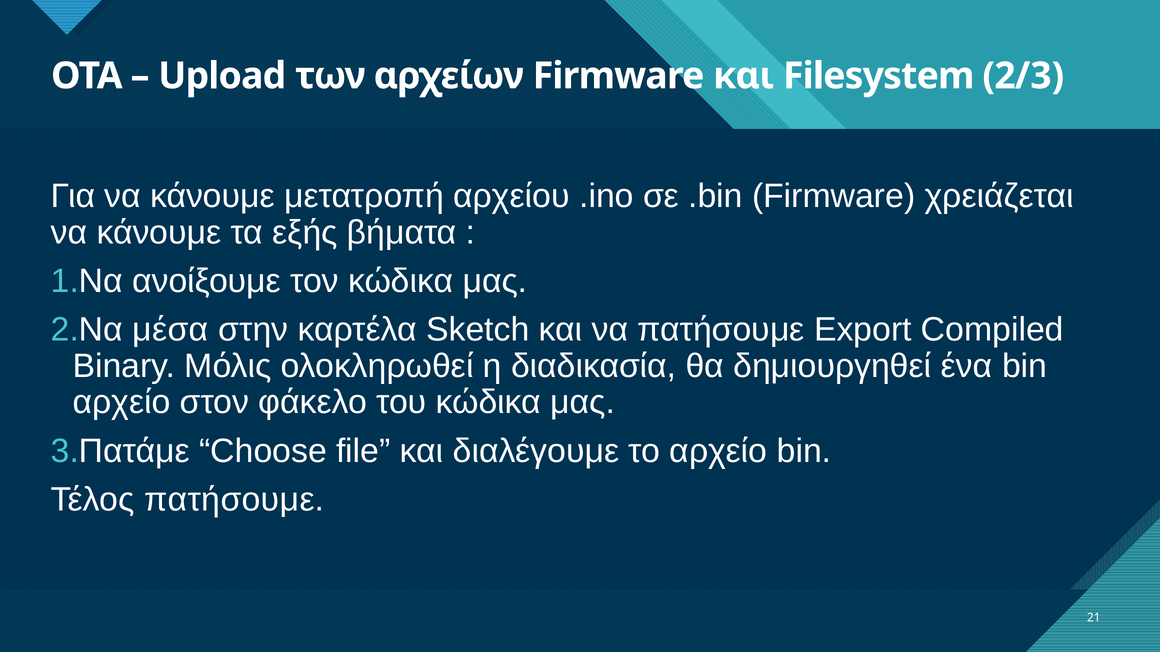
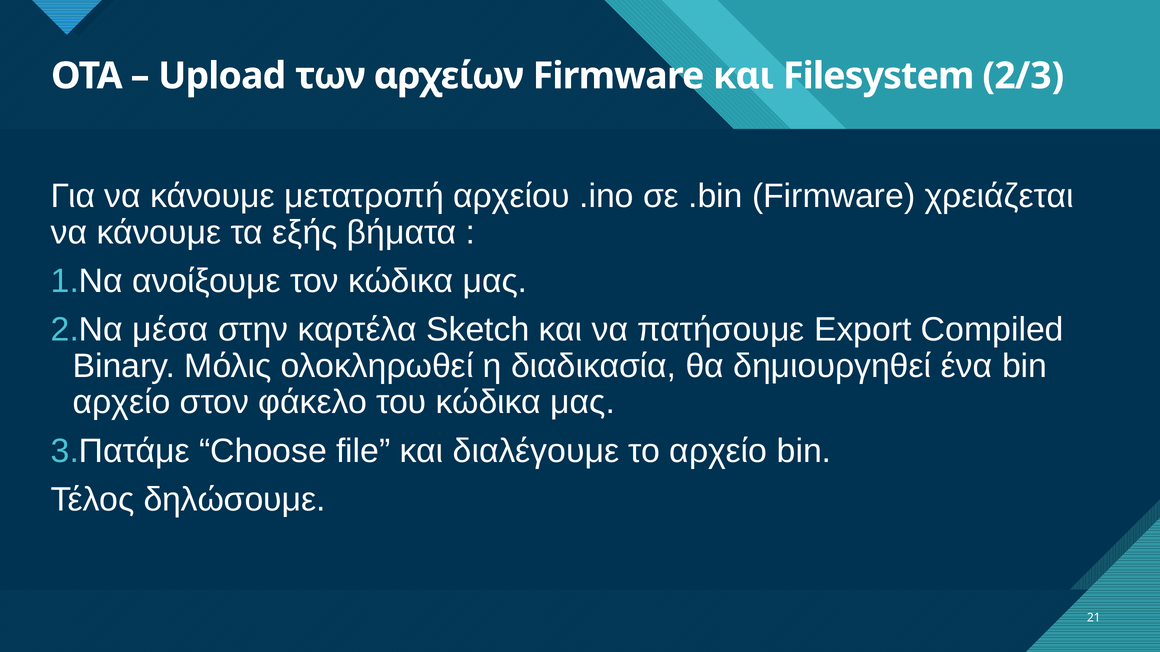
Τέλος πατήσουμε: πατήσουμε -> δηλώσουμε (235, 500)
